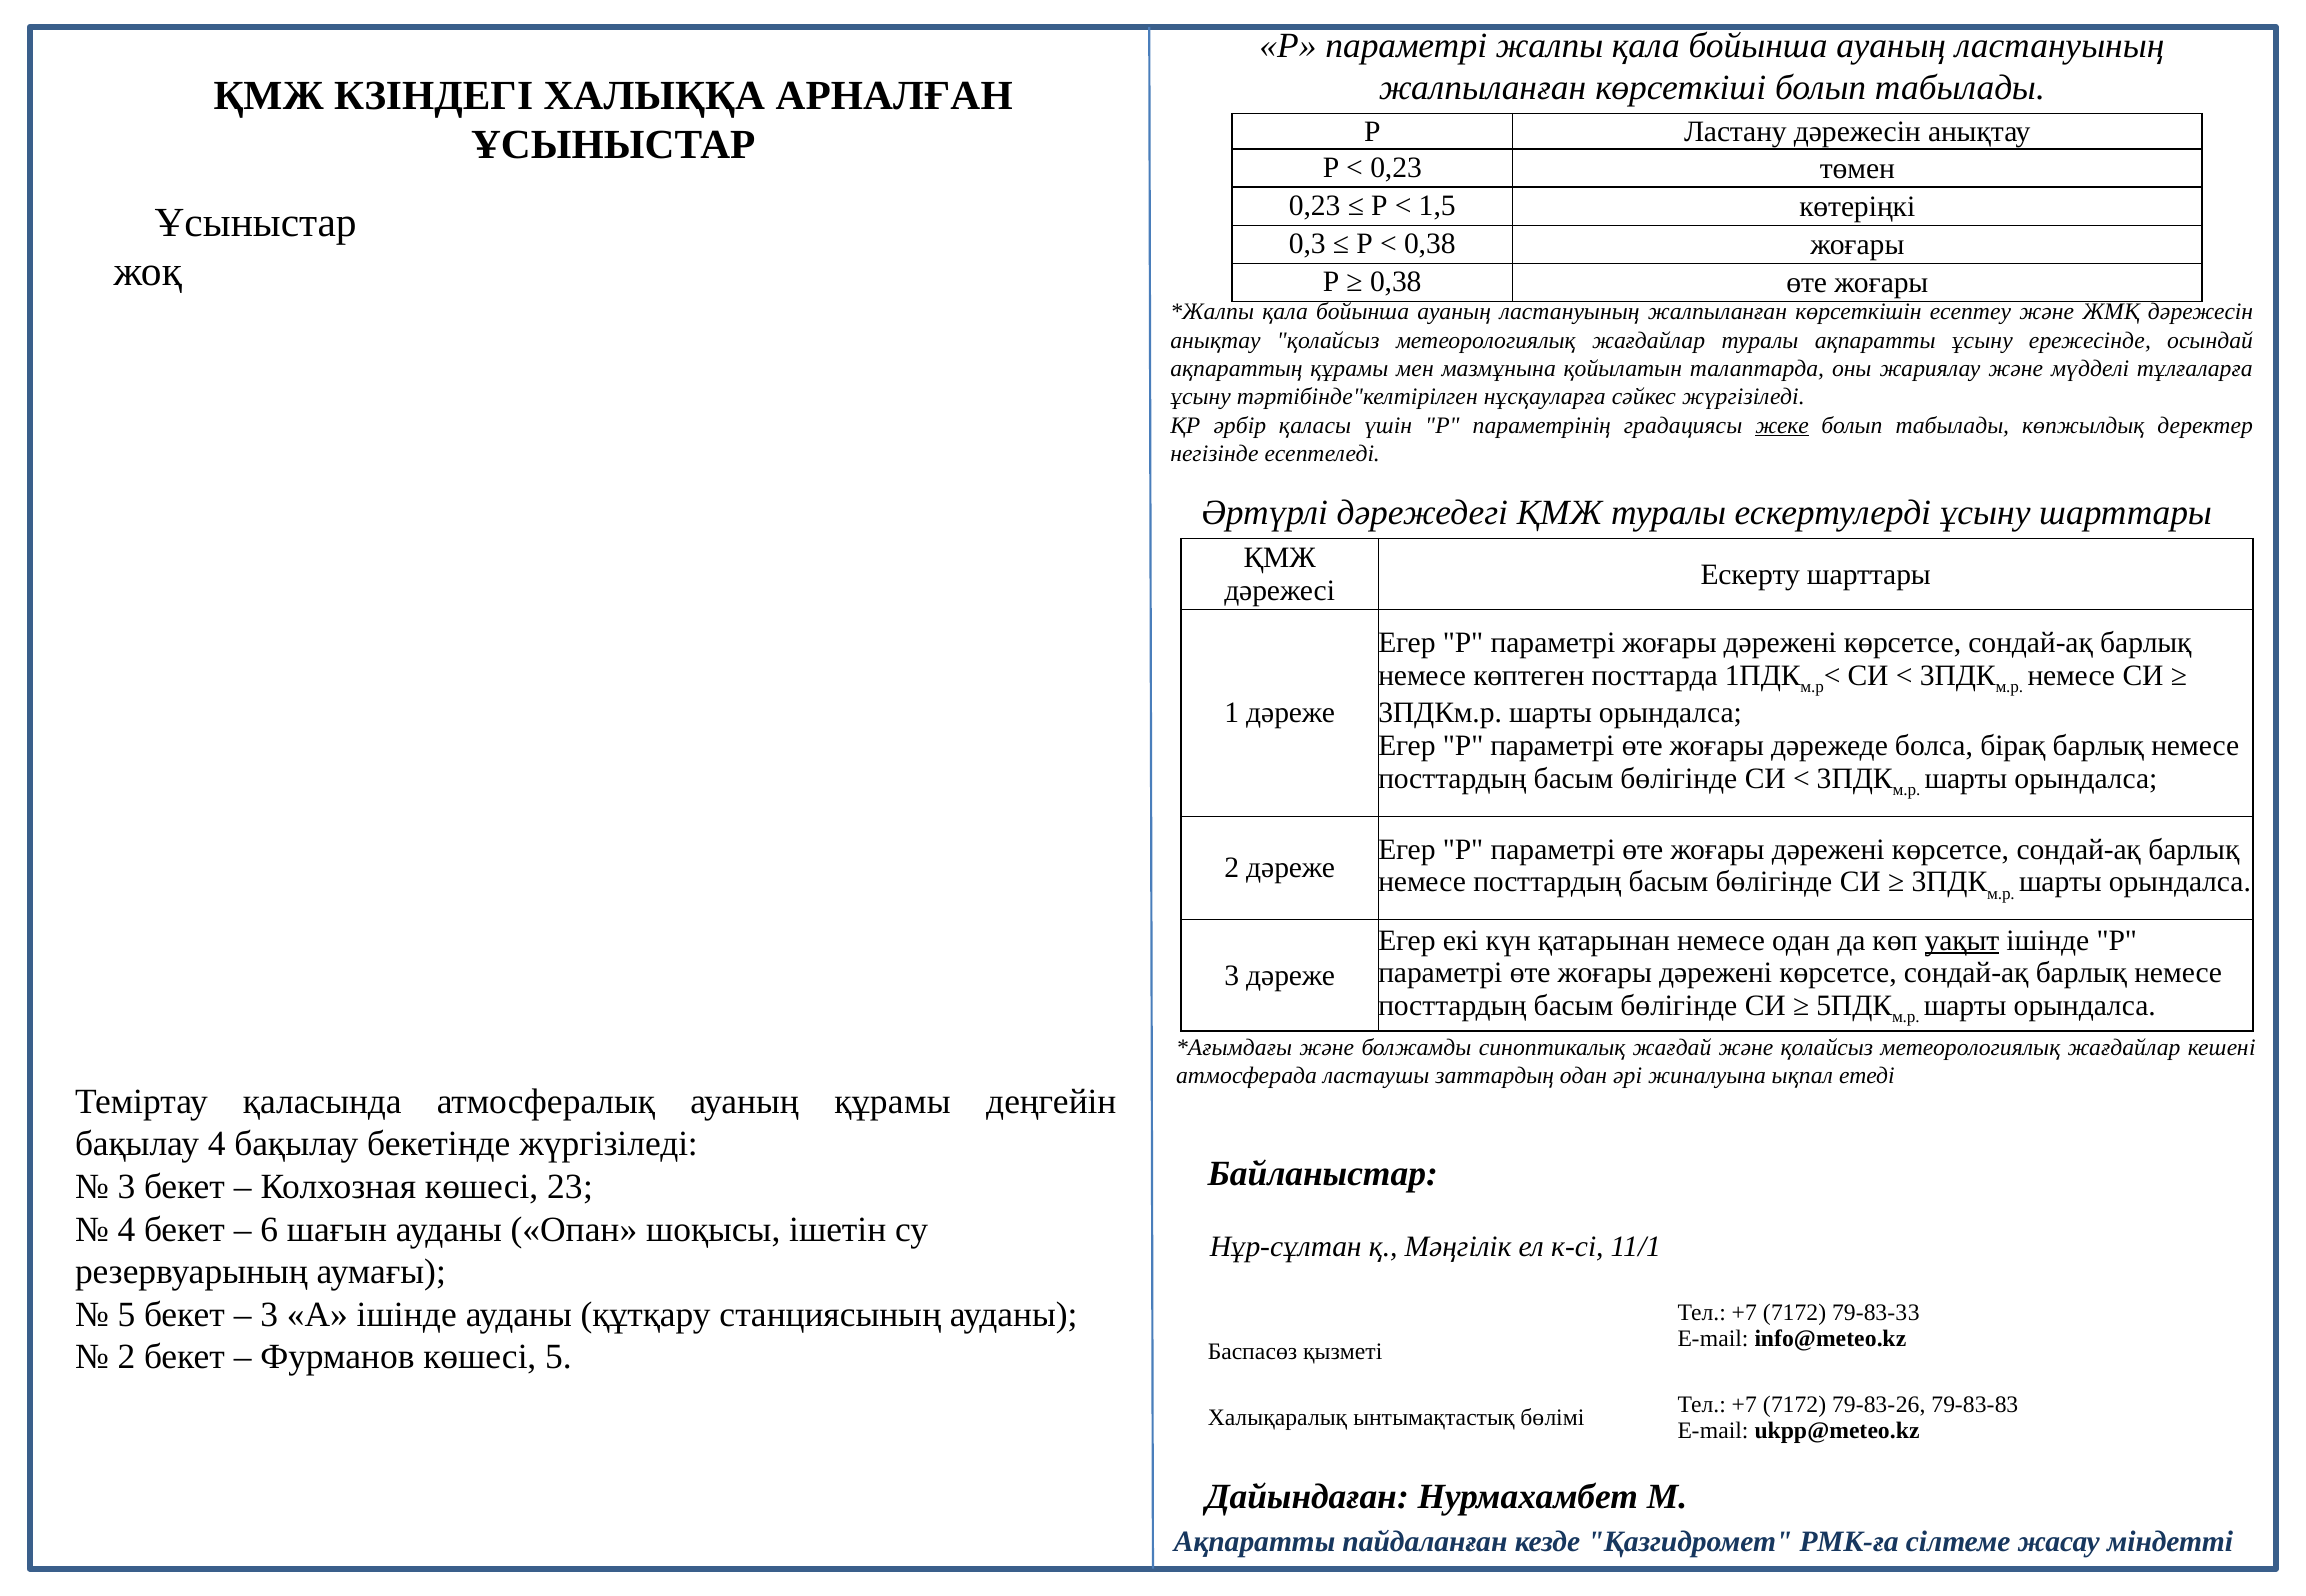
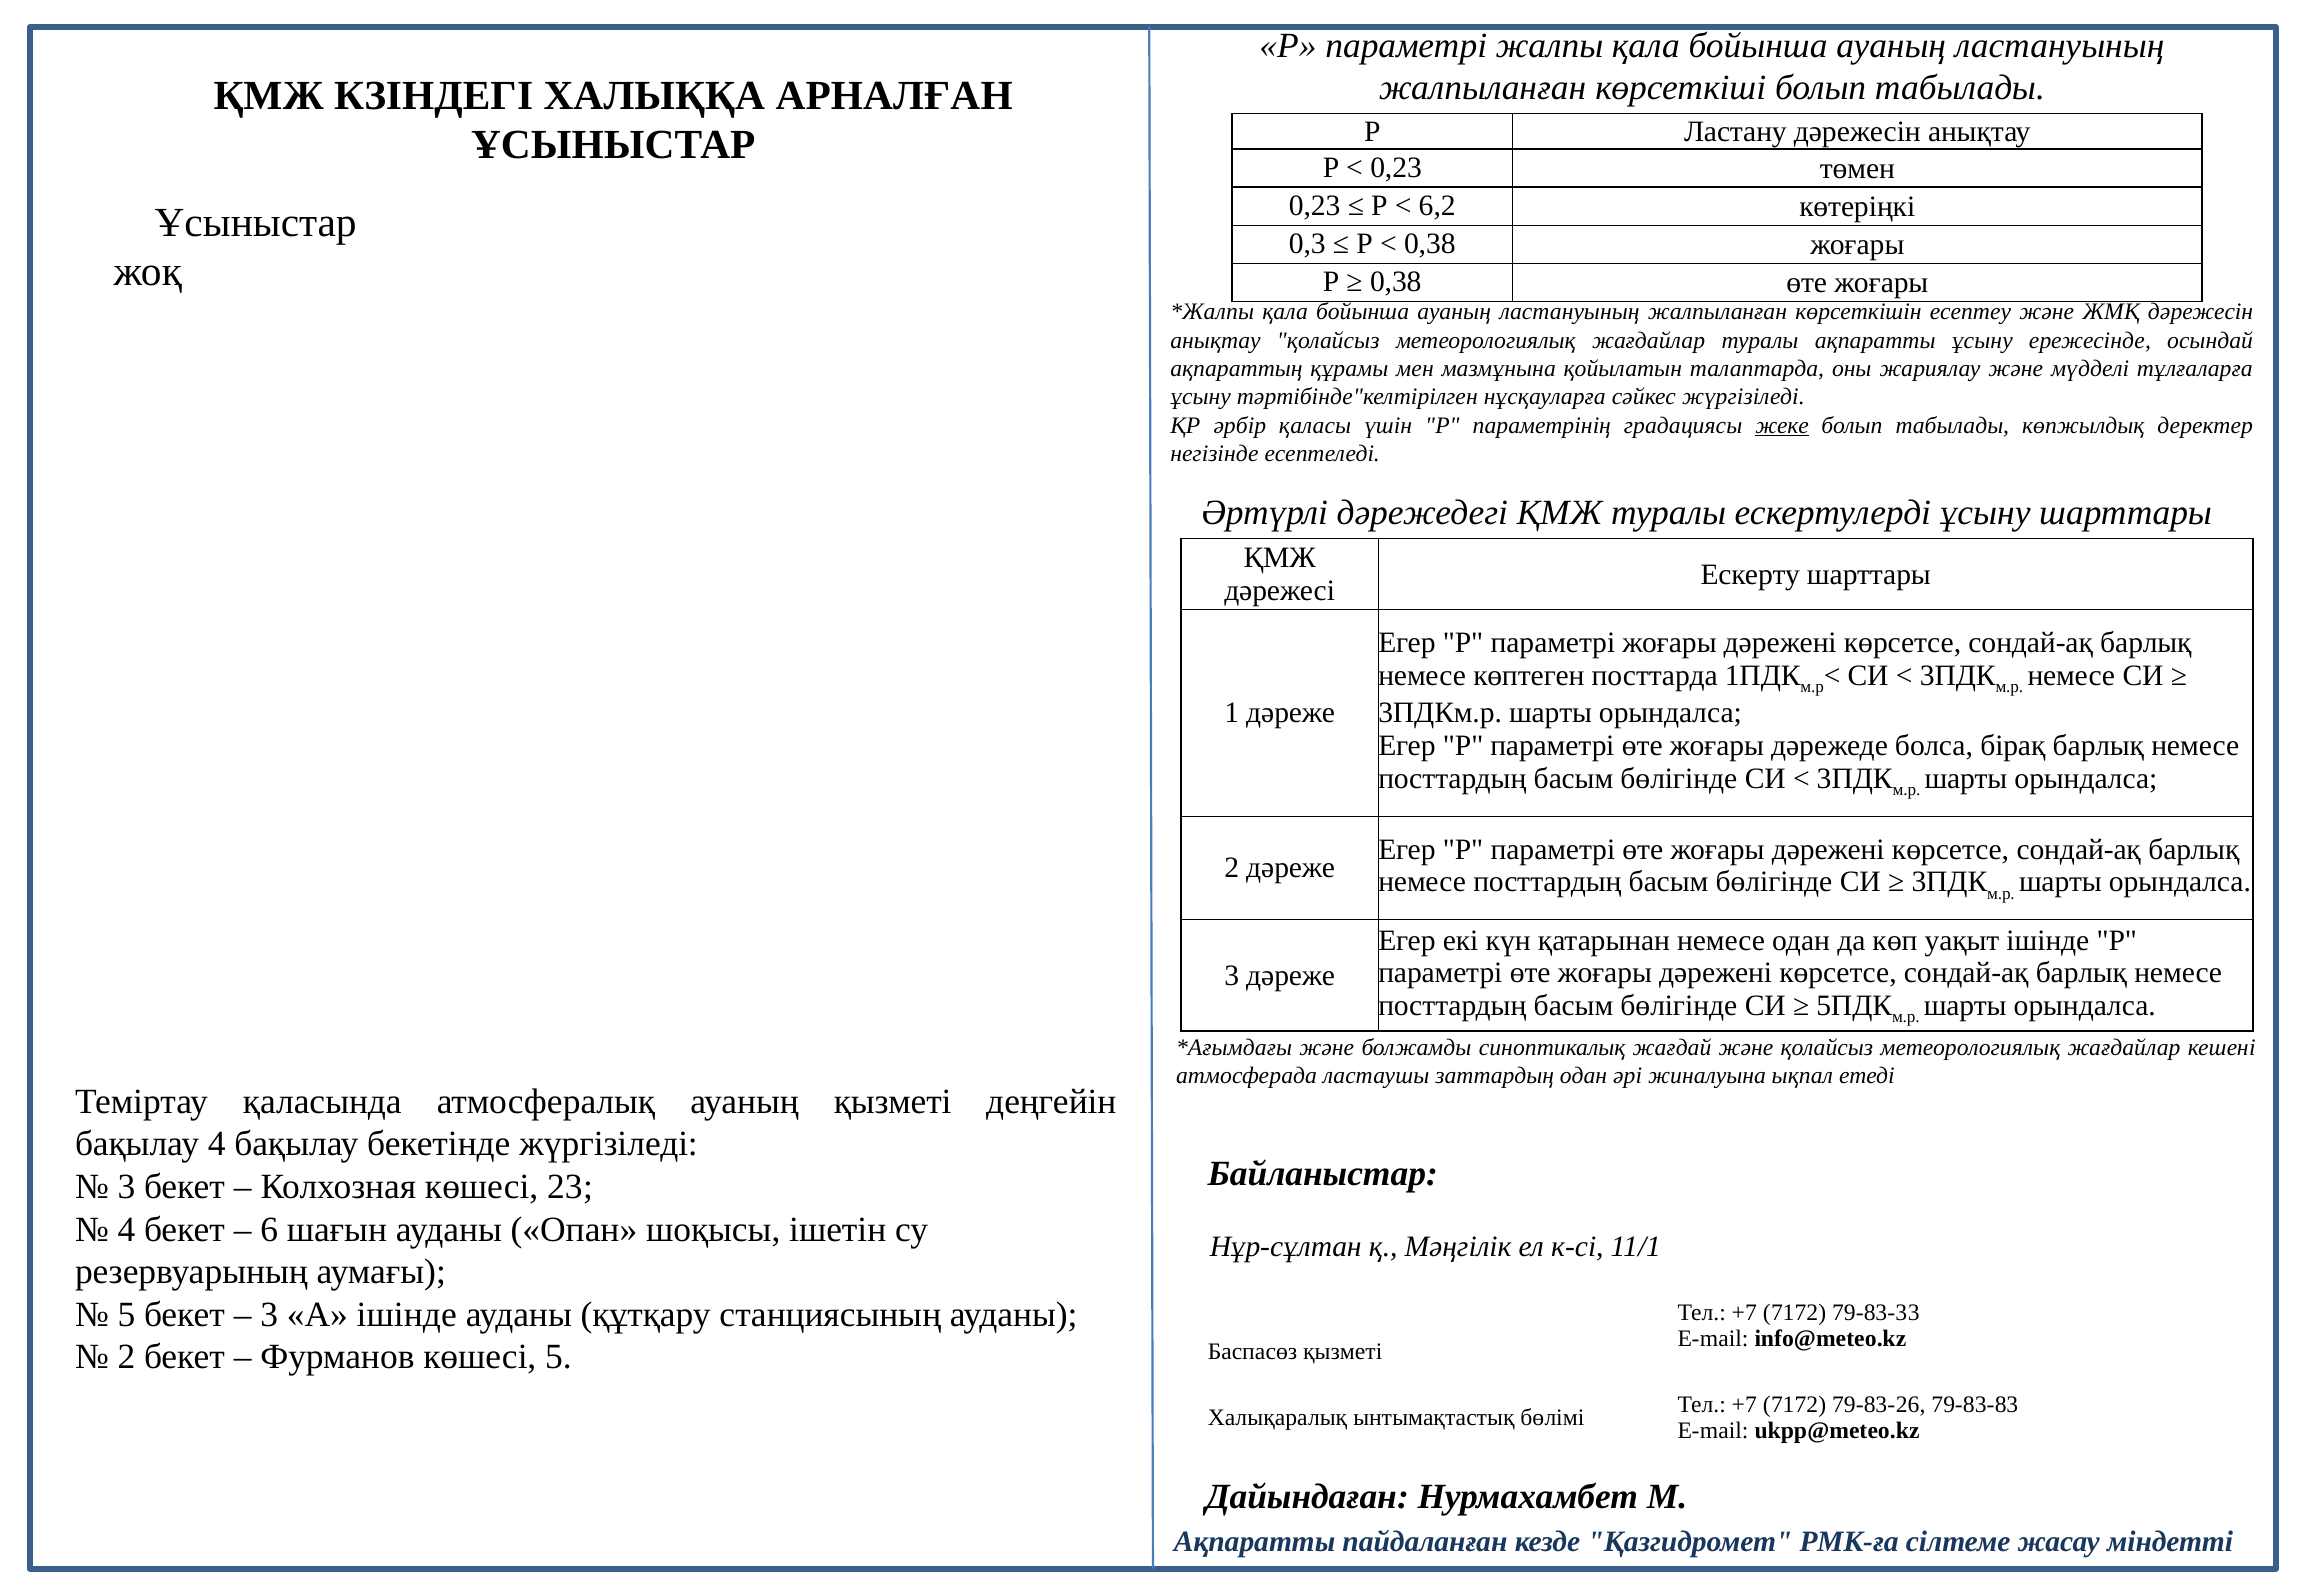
1,5: 1,5 -> 6,2 (1437, 206)
уақыт underline: present -> none (1962, 941)
ауаның құрамы: құрамы -> қызметі (893, 1102)
